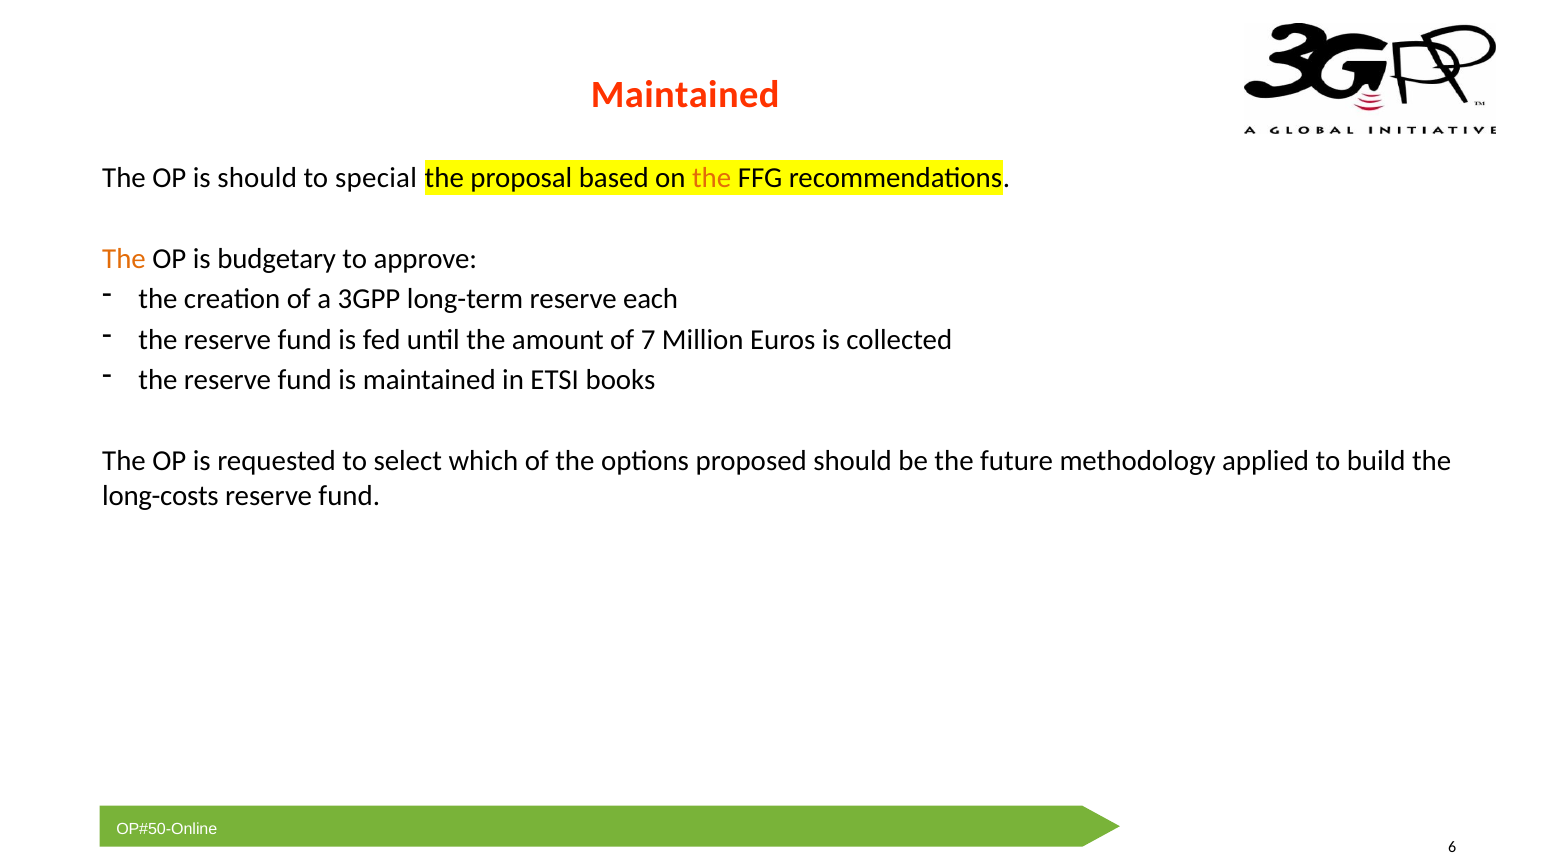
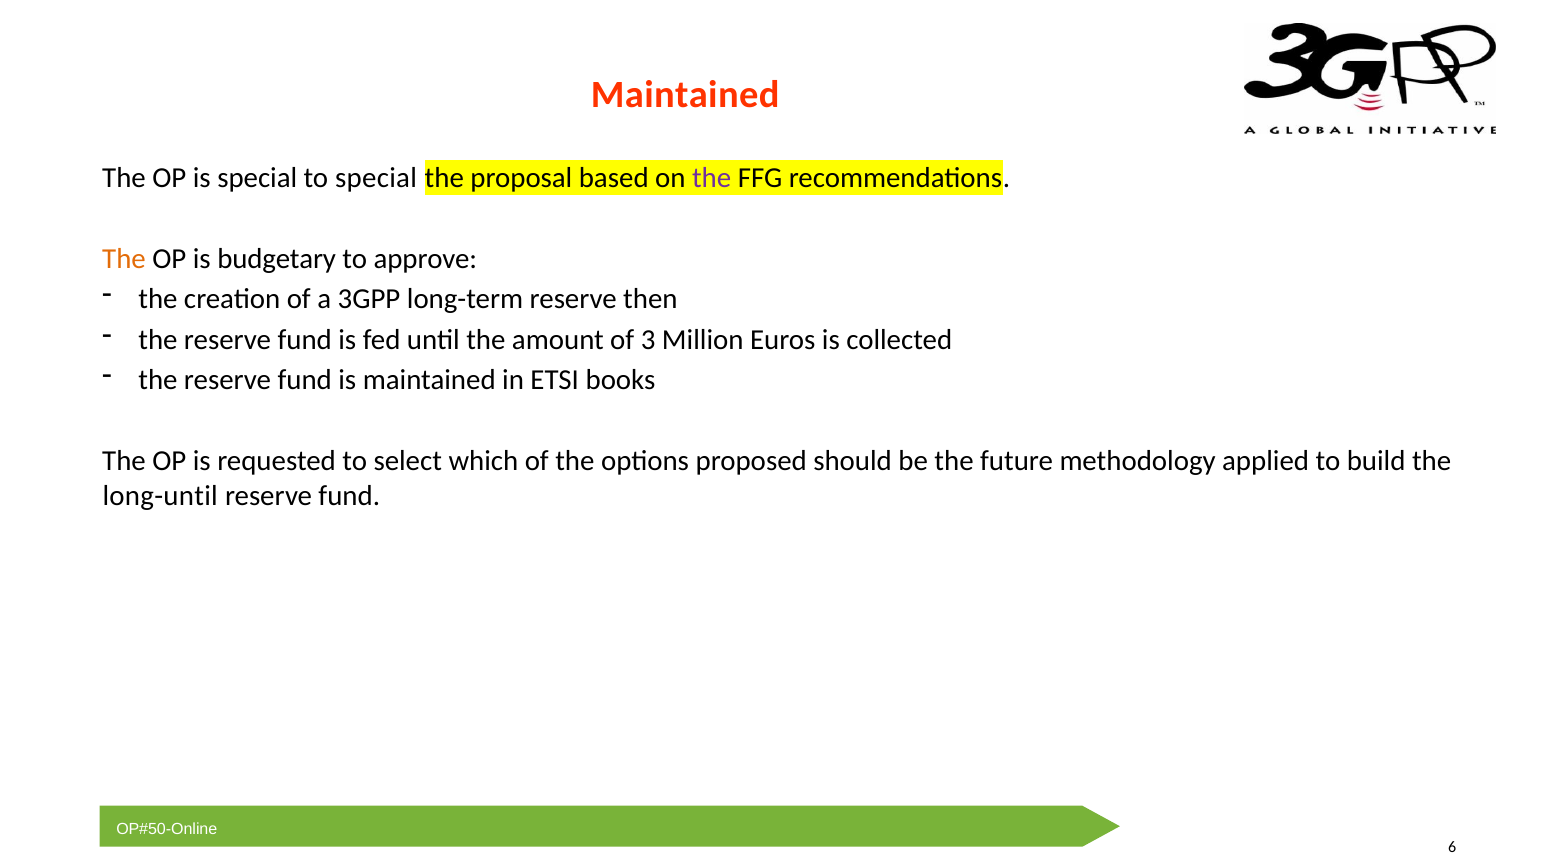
is should: should -> special (257, 178)
the colour: orange -> purple (712, 178)
each: each -> then (650, 299)
7: 7 -> 3 (648, 340)
long-costs: long-costs -> long-until (160, 496)
